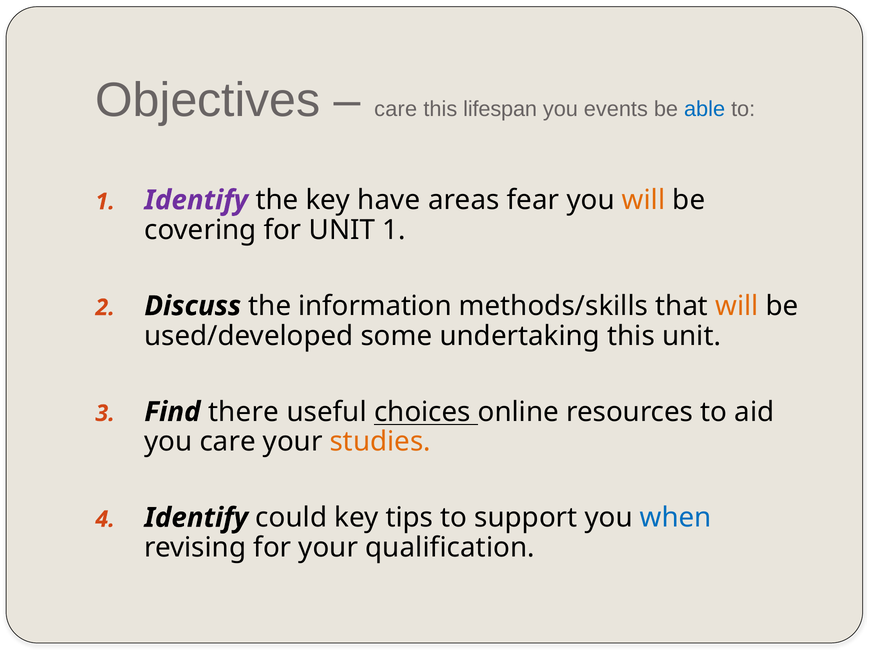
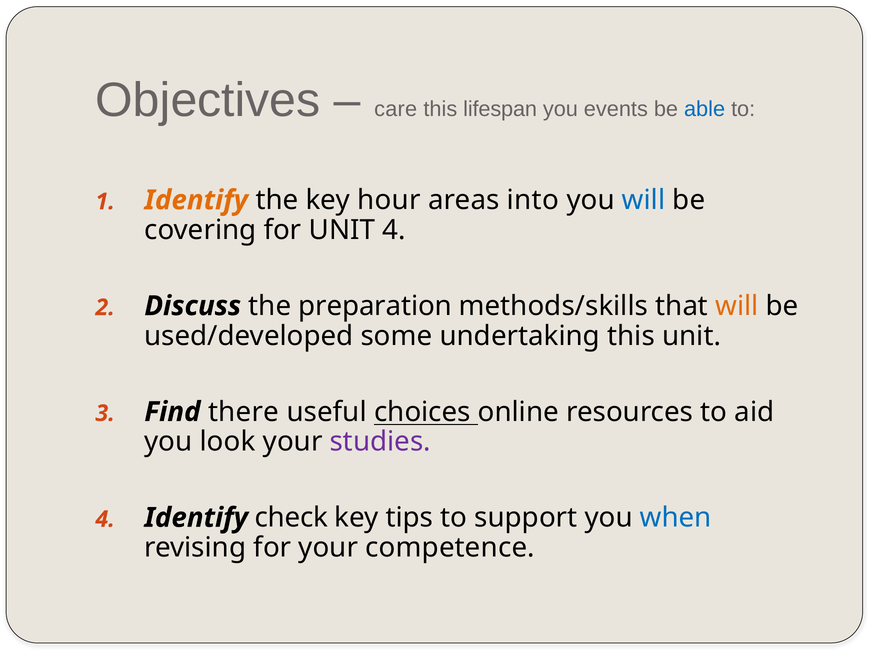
Identify colour: purple -> orange (196, 200)
have: have -> hour (389, 200)
fear: fear -> into (533, 200)
will colour: orange -> blue (644, 200)
UNIT 1: 1 -> 4 (394, 230)
information: information -> preparation (375, 306)
you care: care -> look (228, 442)
studies colour: orange -> purple (380, 442)
could: could -> check (291, 518)
qualification: qualification -> competence (450, 547)
